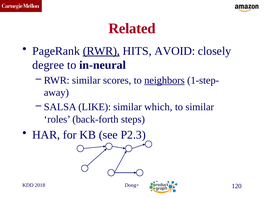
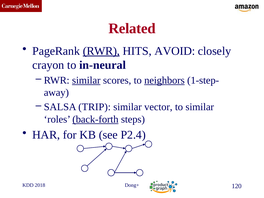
degree: degree -> crayon (48, 65)
similar underline: none -> present (86, 80)
LIKE: LIKE -> TRIP (95, 107)
which: which -> vector (158, 107)
back-forth underline: none -> present (95, 119)
P2.3: P2.3 -> P2.4 (133, 135)
